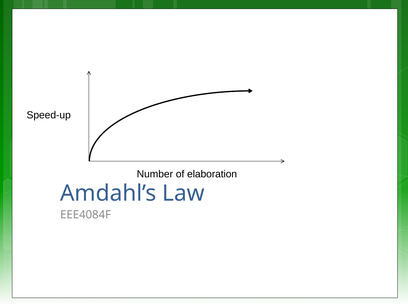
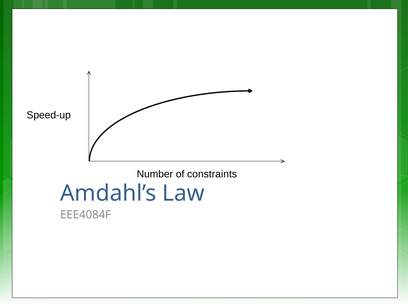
elaboration: elaboration -> constraints (212, 174)
